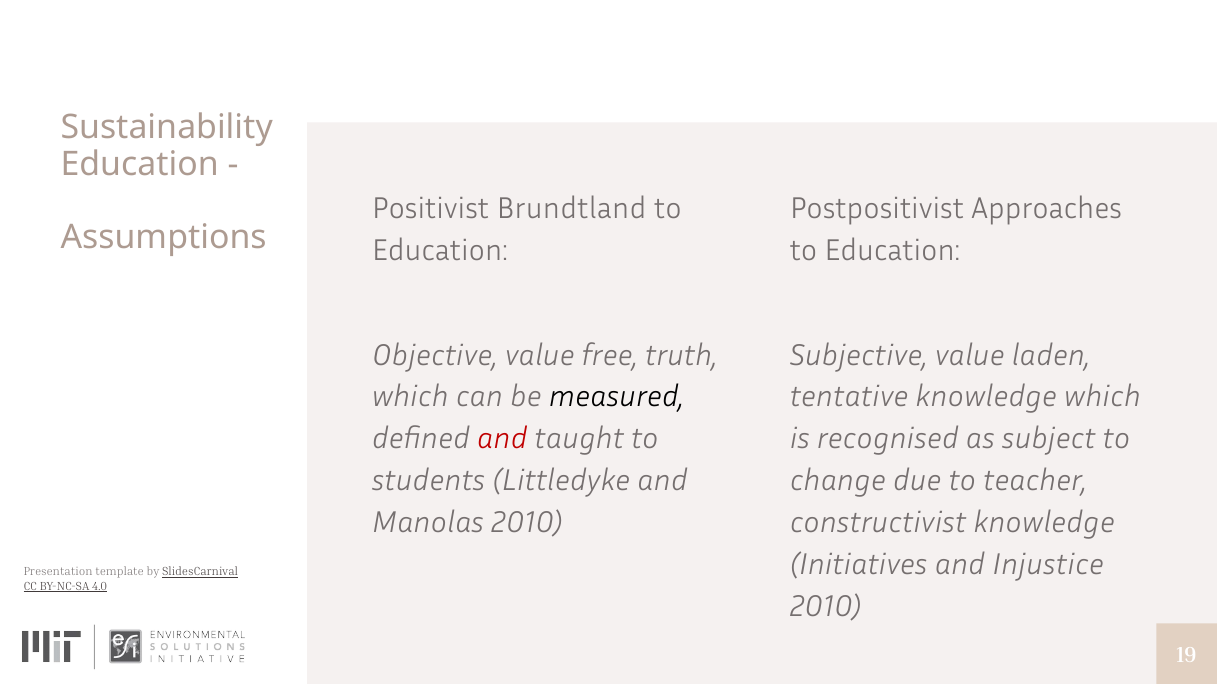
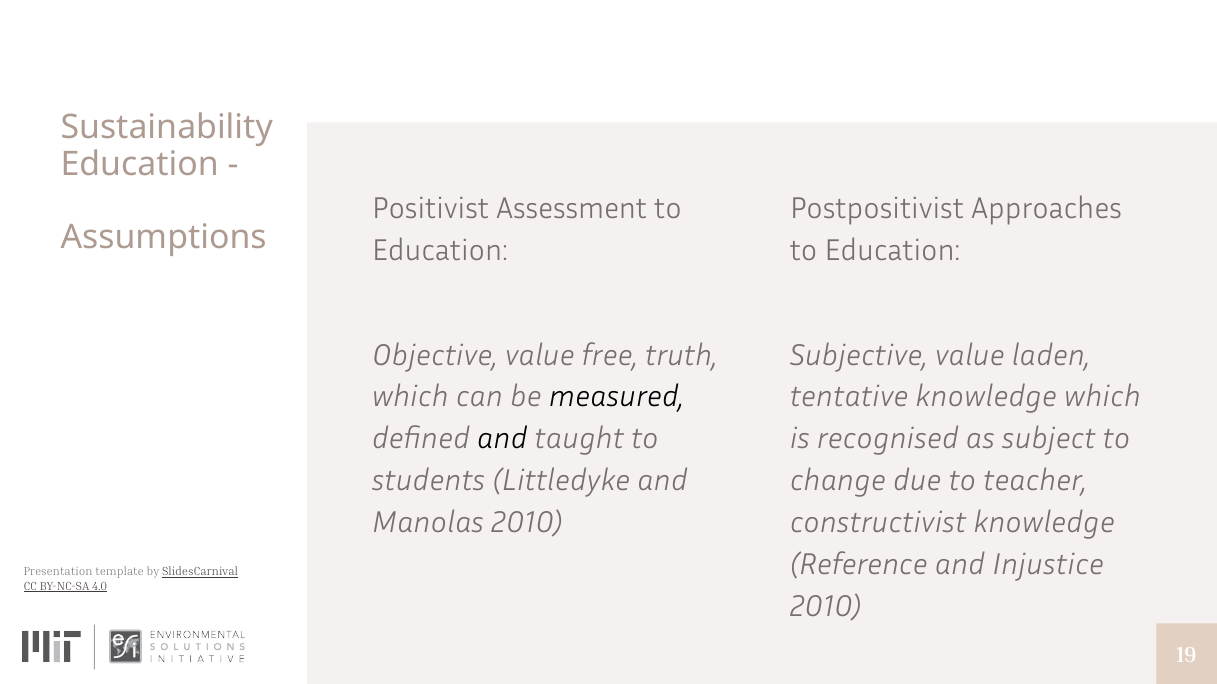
Brundtland: Brundtland -> Assessment (572, 209)
and colour: red -> black (502, 439)
Initiatives: Initiatives -> Reference (859, 565)
